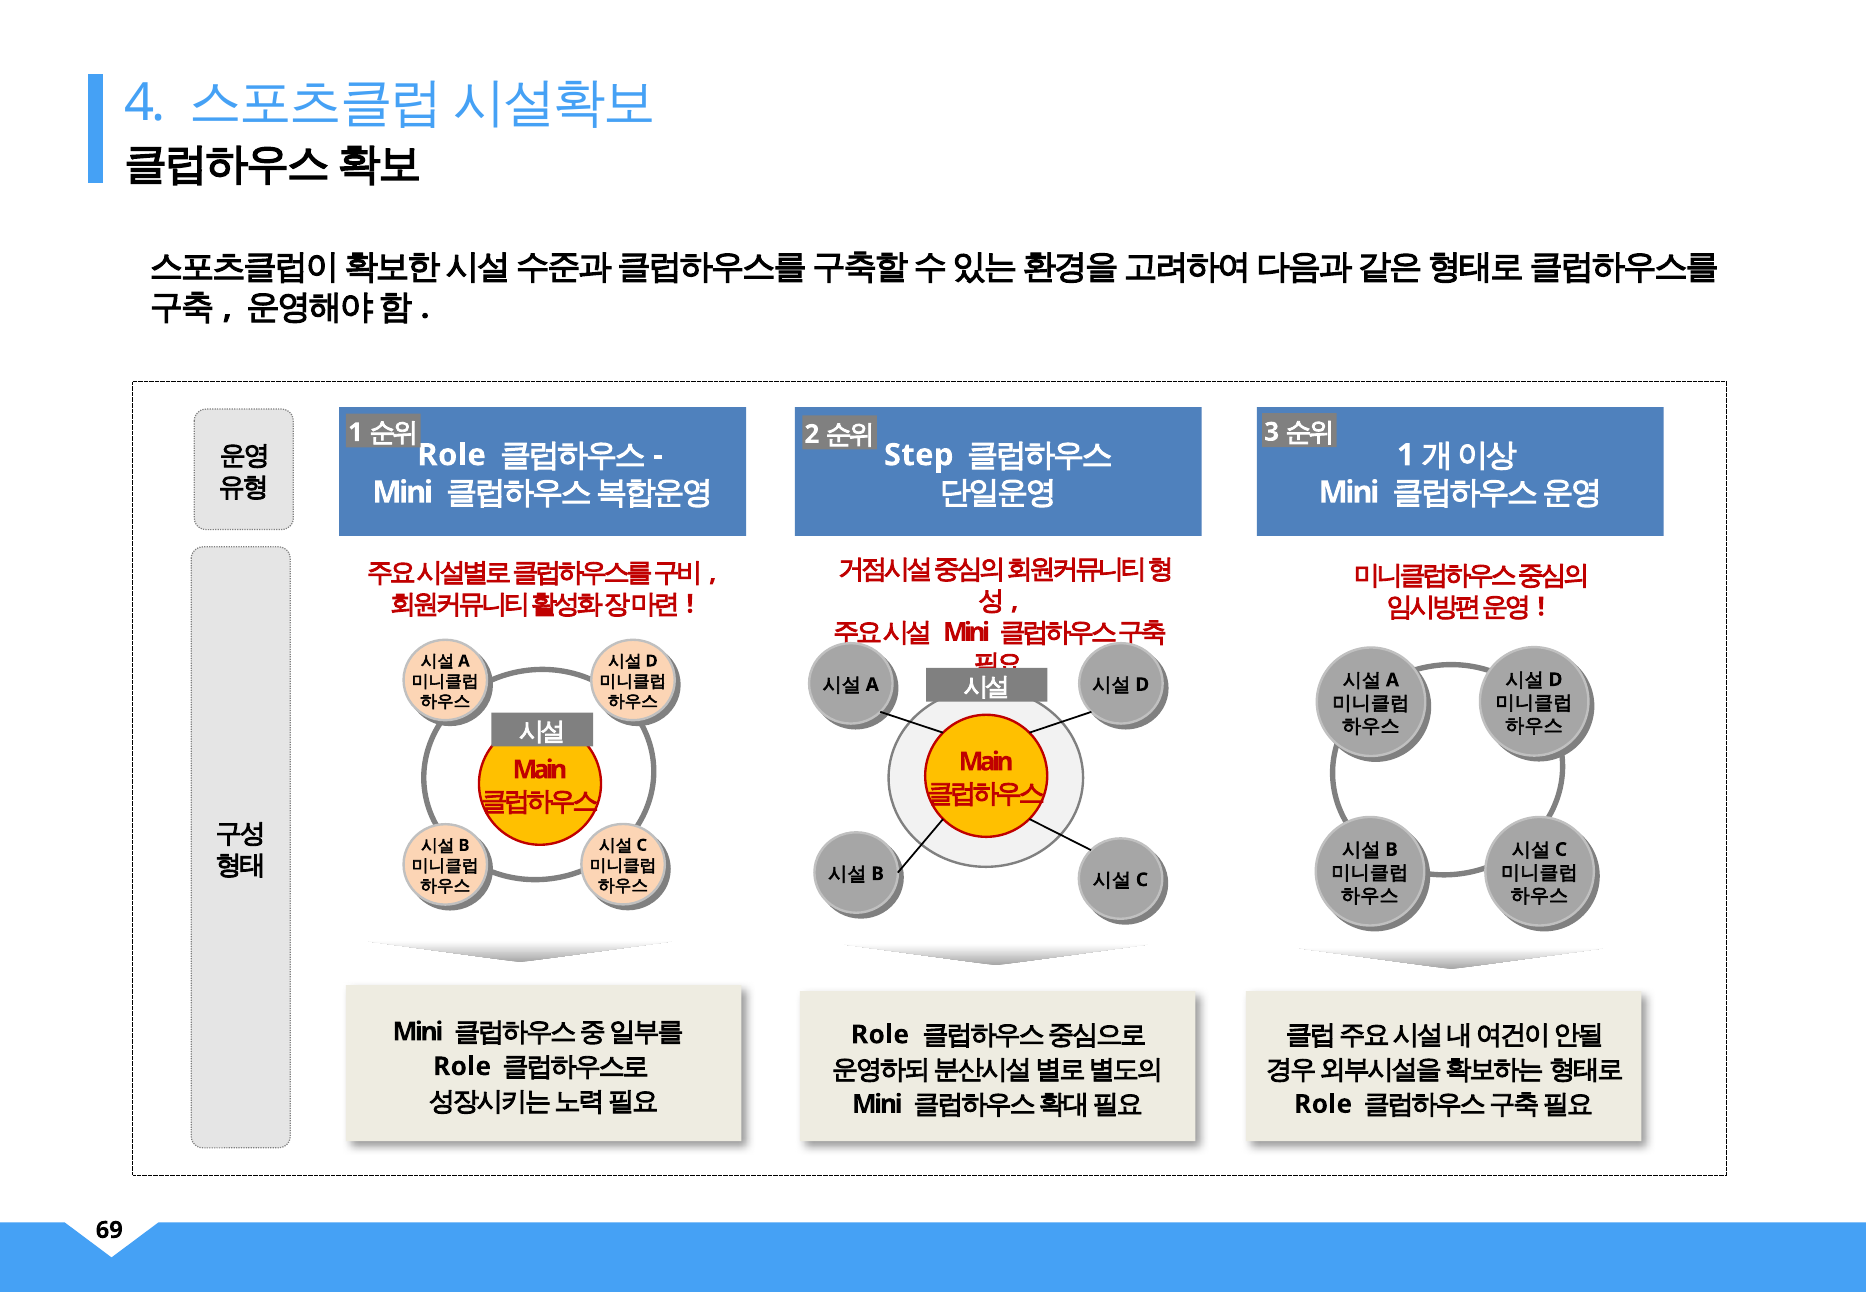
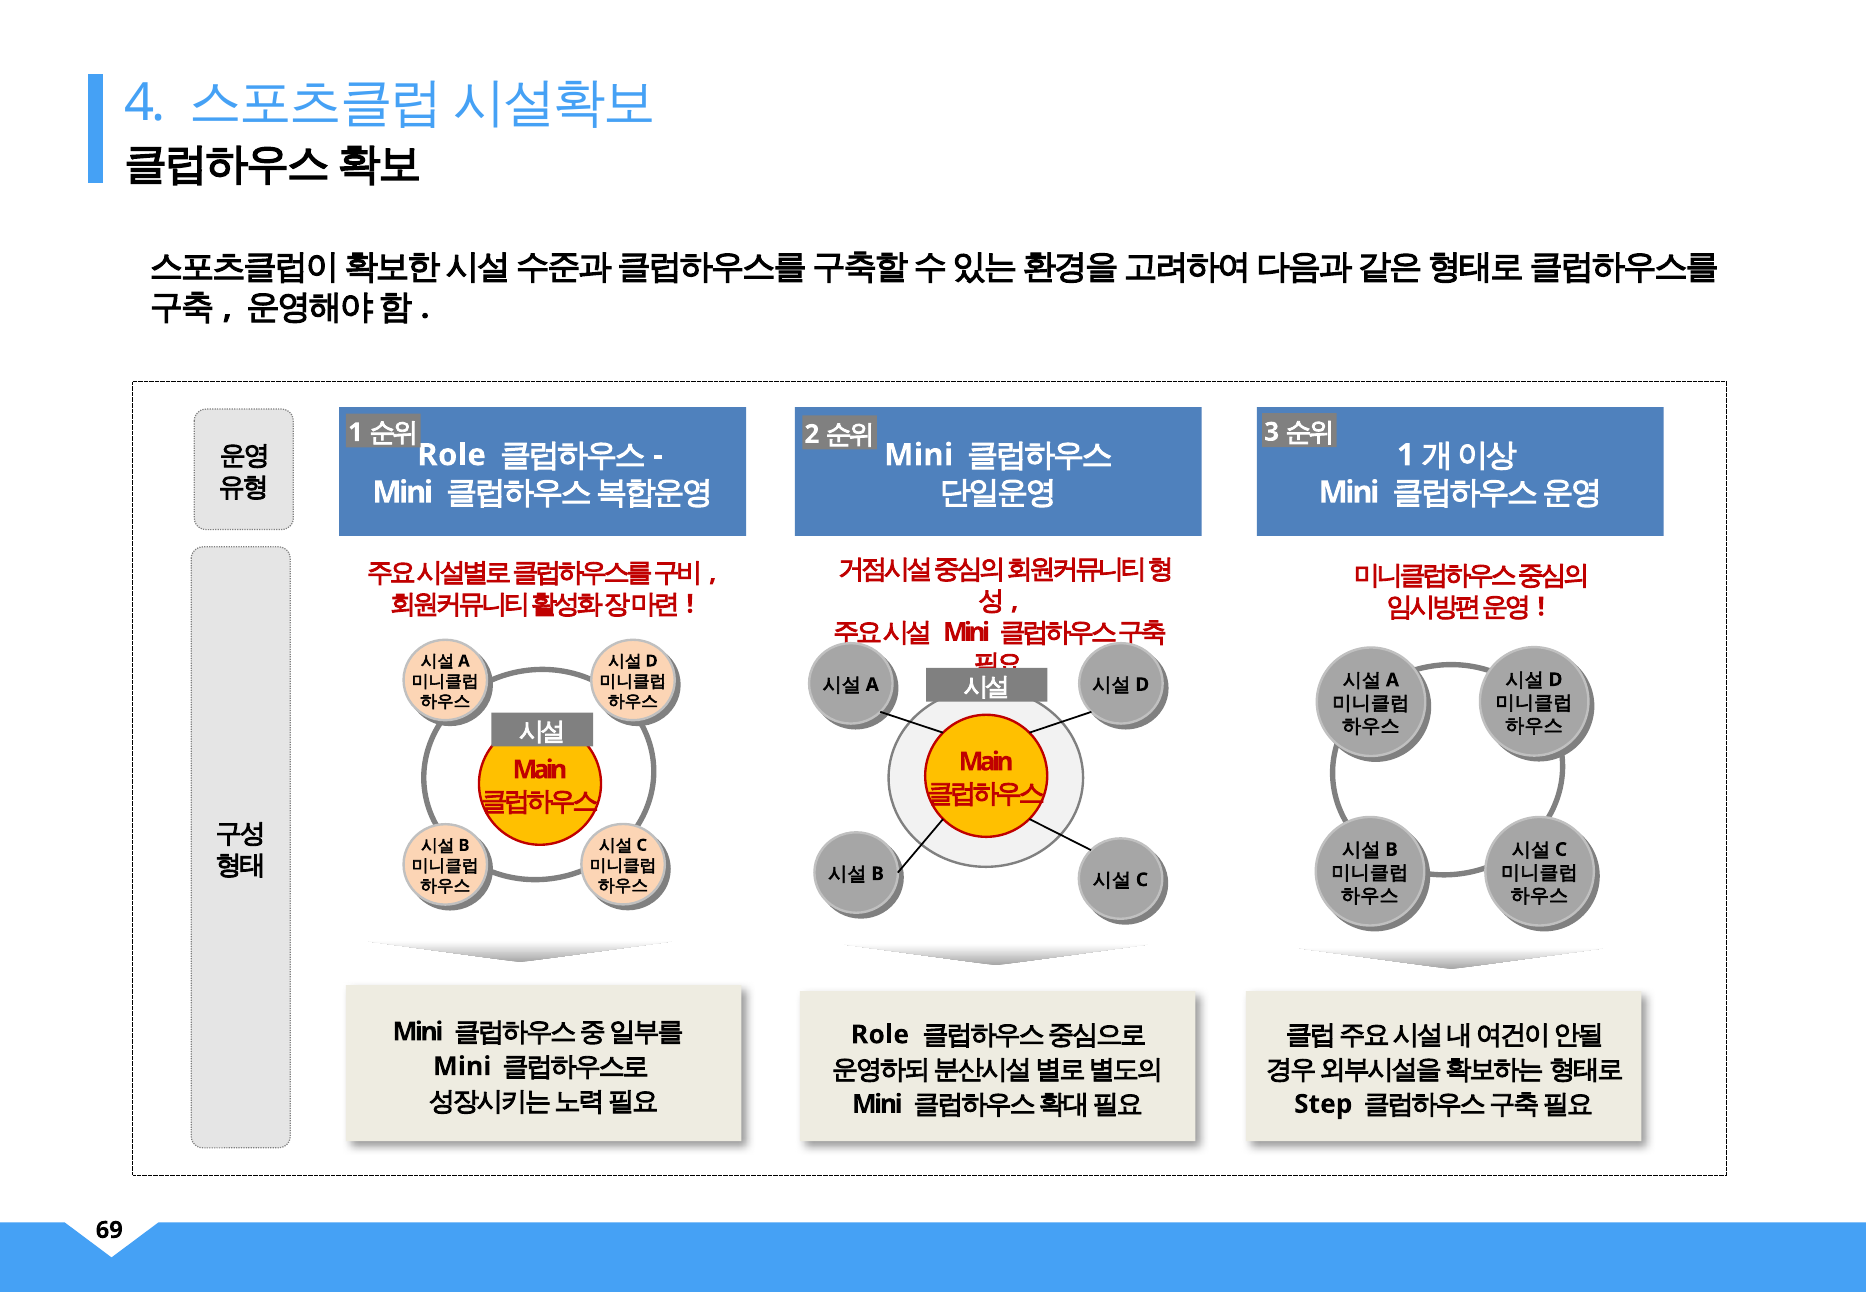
Step: Step -> Mini (919, 455)
Role: Role -> Mini (462, 1066)
Role: Role -> Step (1323, 1104)
